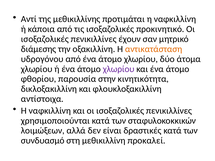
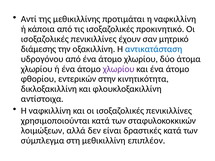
αντικατάσταση colour: orange -> blue (154, 49)
παρουσία: παρουσία -> εντερικών (77, 79)
συνδυασμό: συνδυασμό -> σύμπλεγμα (43, 141)
προκαλεί: προκαλεί -> επιπλέον (146, 141)
